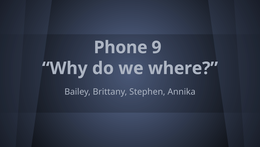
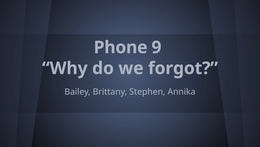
where: where -> forgot (183, 68)
